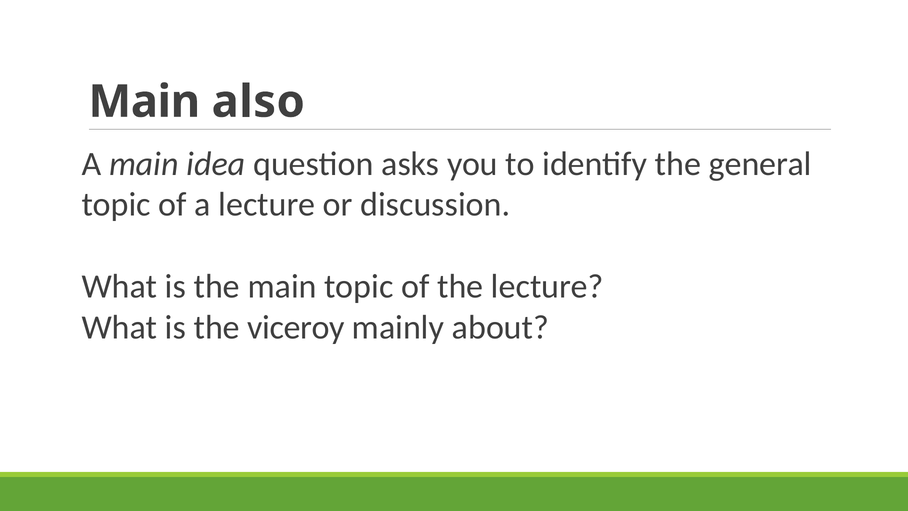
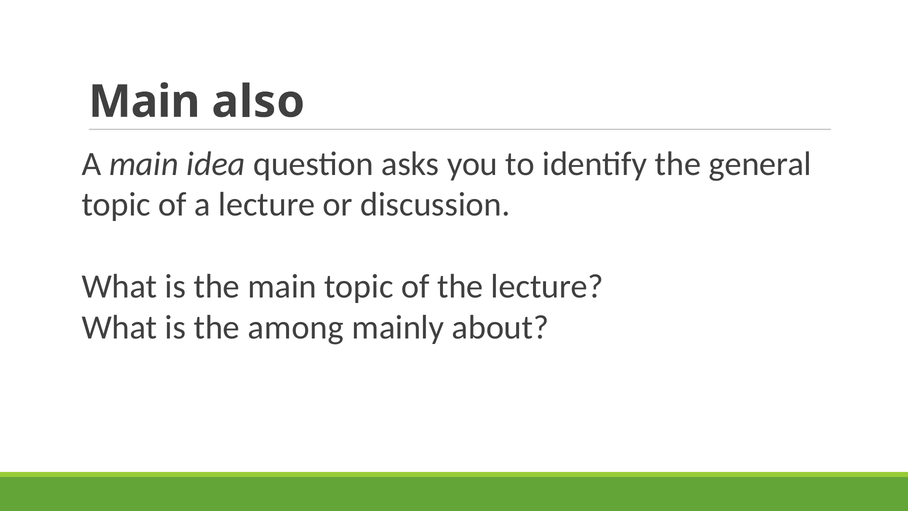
viceroy: viceroy -> among (296, 327)
